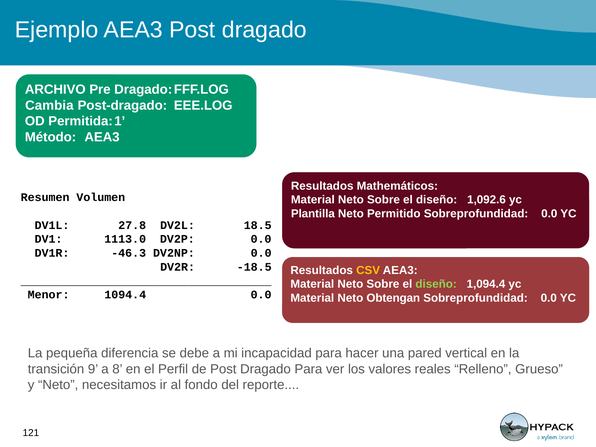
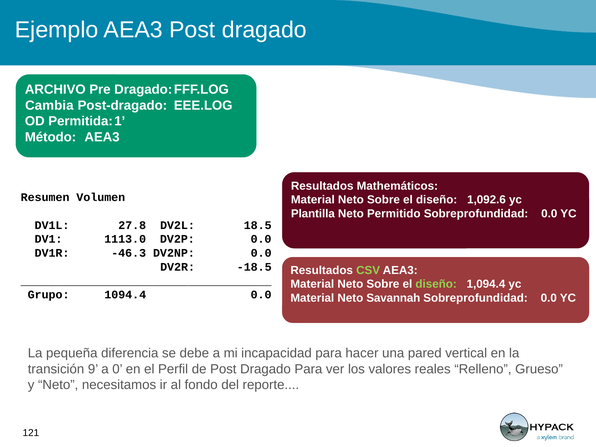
CSV colour: yellow -> light green (368, 270)
Menor: Menor -> Grupo (49, 295)
Obtengan: Obtengan -> Savannah (393, 298)
8: 8 -> 0 (117, 369)
